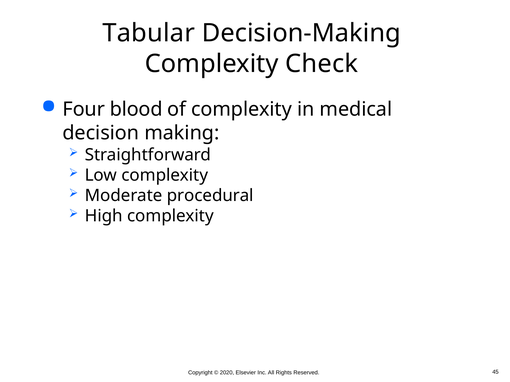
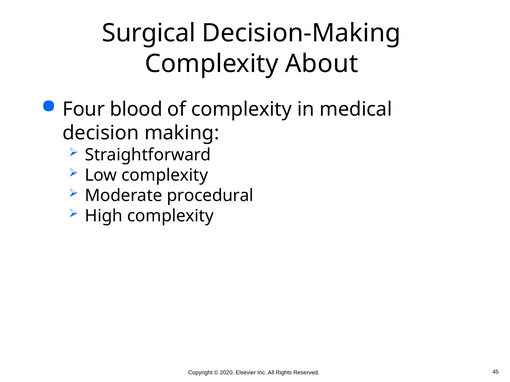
Tabular: Tabular -> Surgical (149, 33)
Check: Check -> About (322, 64)
